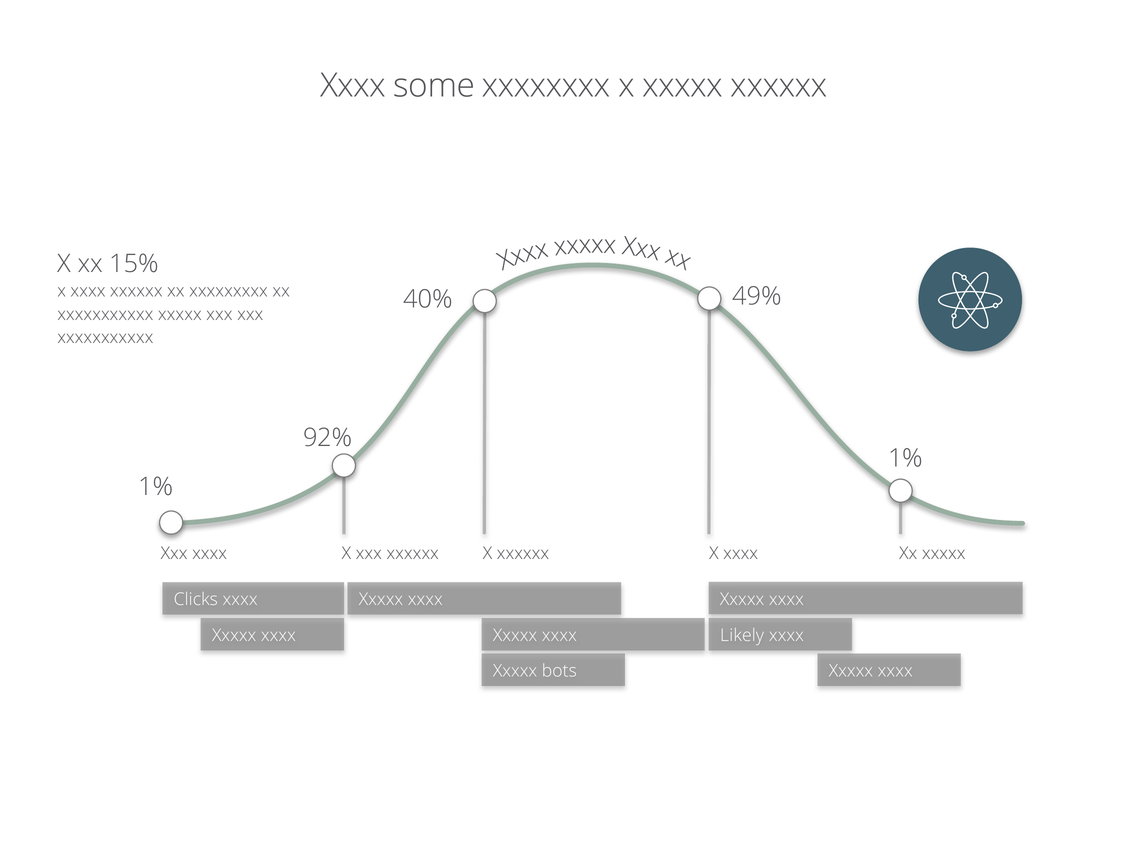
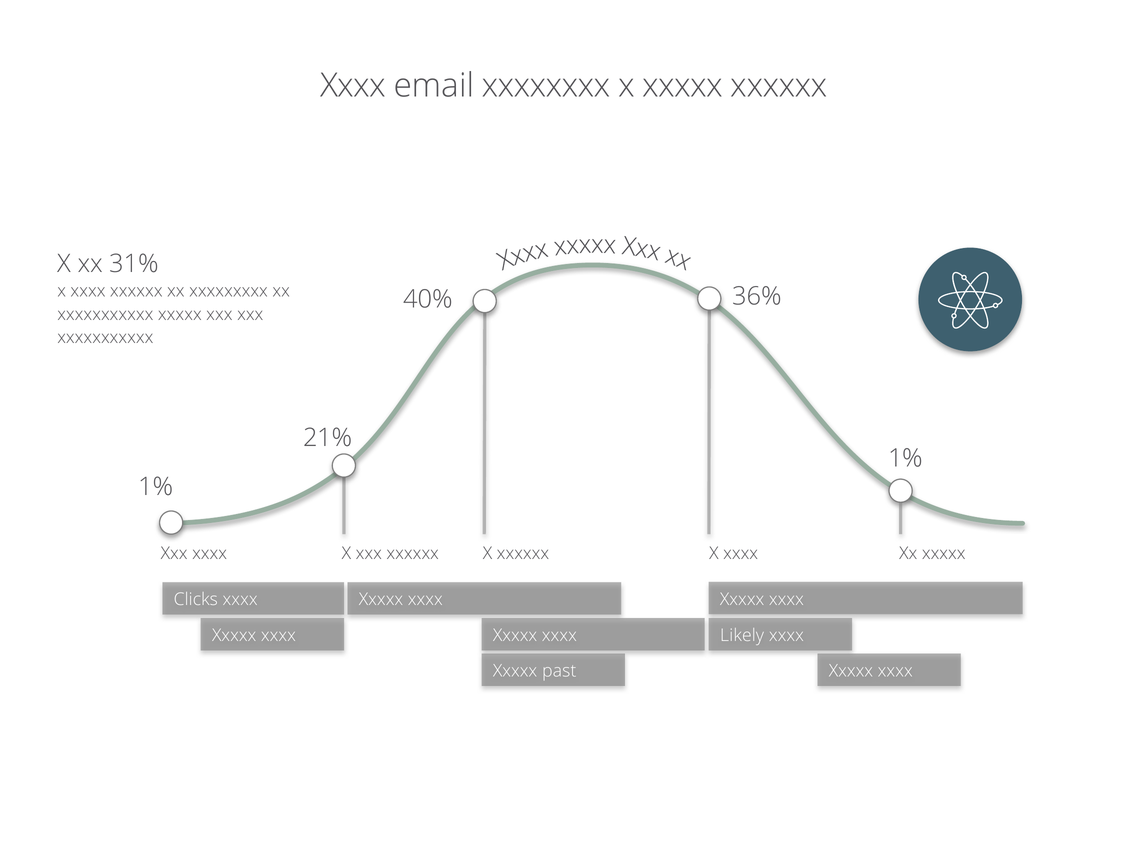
some: some -> email (434, 86)
15%: 15% -> 31% (134, 263)
49%: 49% -> 36% (757, 296)
92%: 92% -> 21% (328, 437)
bots: bots -> past (559, 670)
